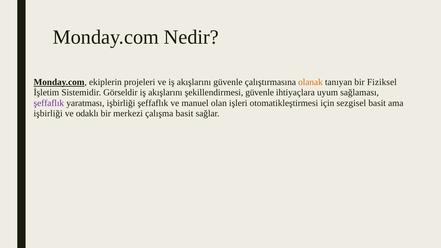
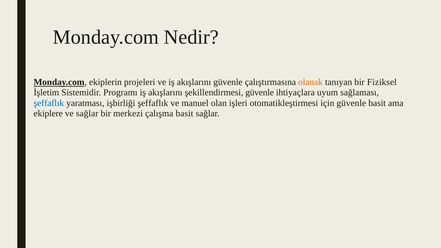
Görseldir: Görseldir -> Programı (120, 93)
şeffaflık colour: purple -> blue (49, 103)
için sezgisel: sezgisel -> güvenle (351, 103)
işbirliği: işbirliği -> ekiplere (48, 113)
ve odaklı: odaklı -> sağlar (87, 113)
